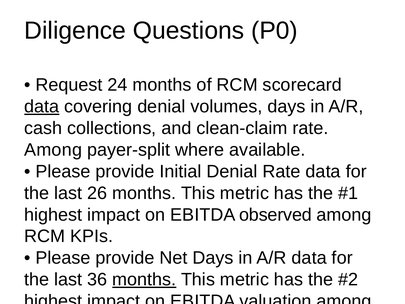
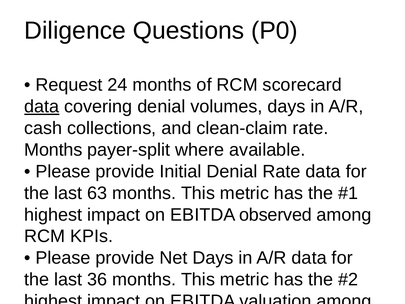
Among: Among -> Months (53, 150)
26: 26 -> 63 (97, 193)
months underline: present -> none (144, 279)
